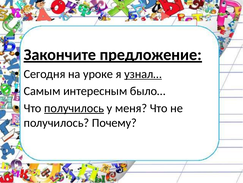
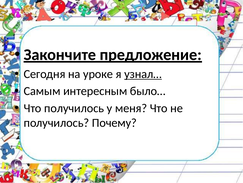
получилось underline: present -> none (74, 108)
